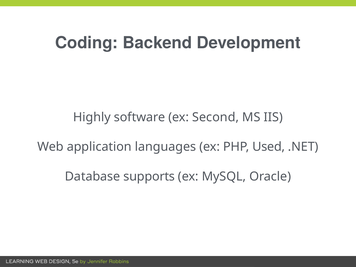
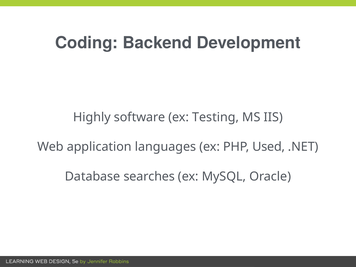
Second: Second -> Testing (216, 117)
supports: supports -> searches (149, 176)
